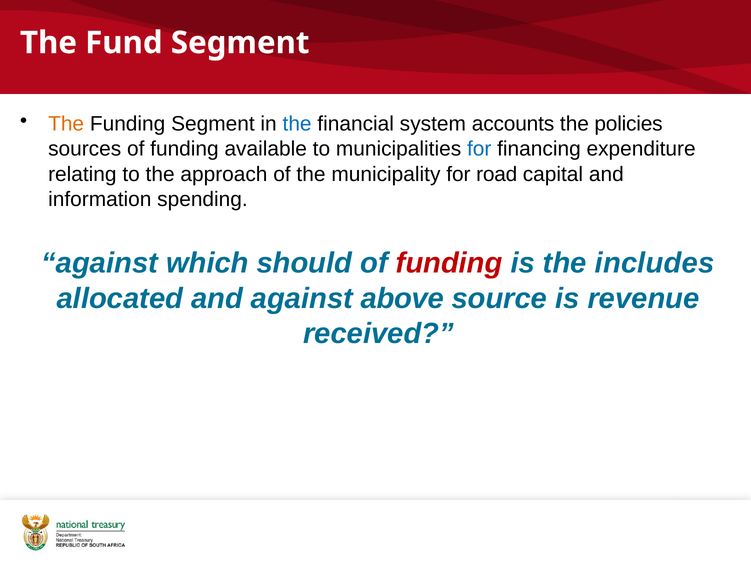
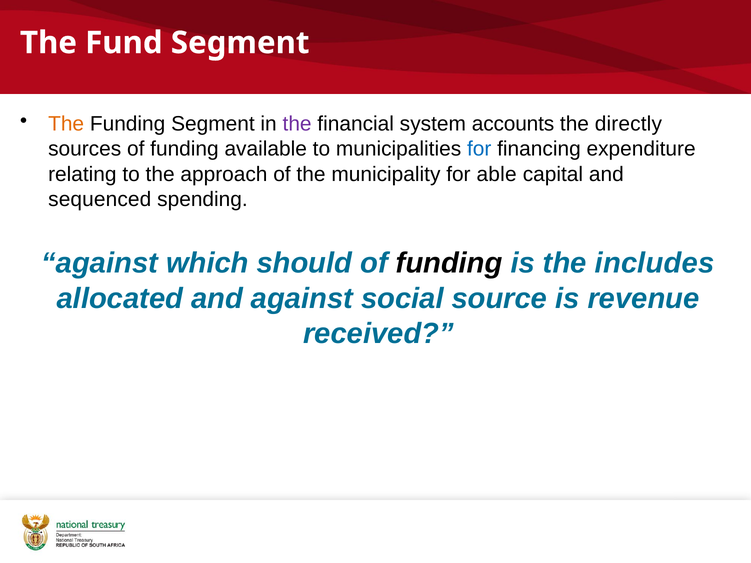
the colour: blue -> purple (297, 124)
policies: policies -> directly (628, 124)
road: road -> able (497, 174)
information: information -> sequenced (100, 199)
funding colour: red -> black (449, 263)
above: above -> social (402, 299)
